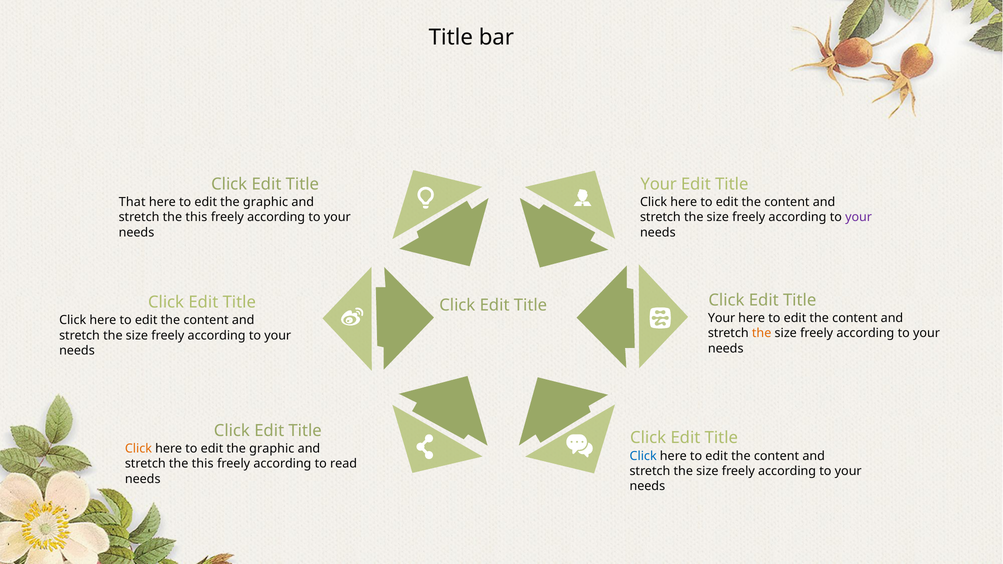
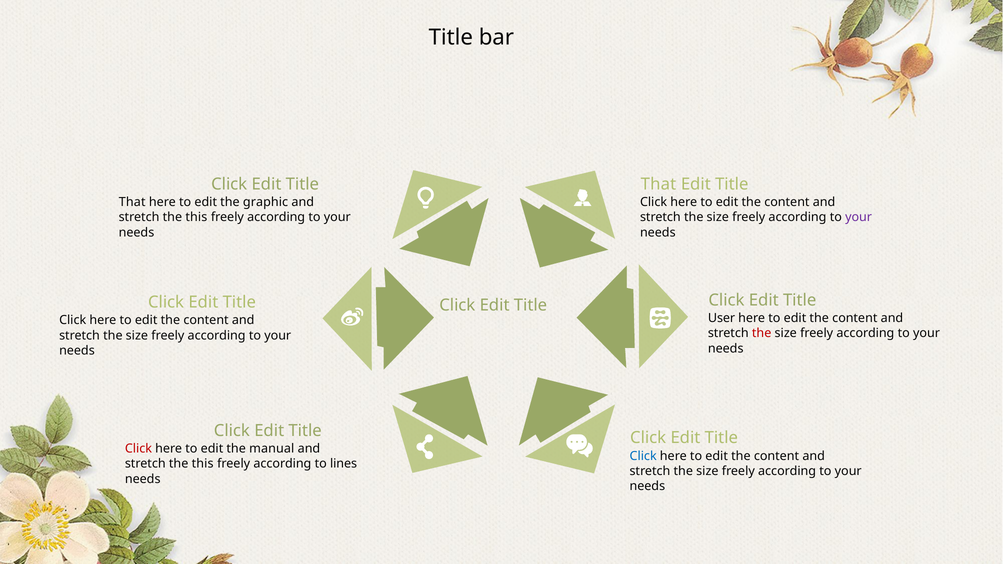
Your: Your -> That (658, 184)
Your: Your -> User (722, 318)
the colour: orange -> red (762, 333)
Click colour: orange -> red (138, 449)
graphic: graphic -> manual (272, 449)
read: read -> lines (344, 464)
